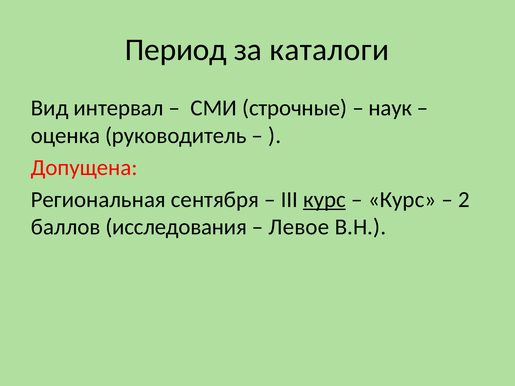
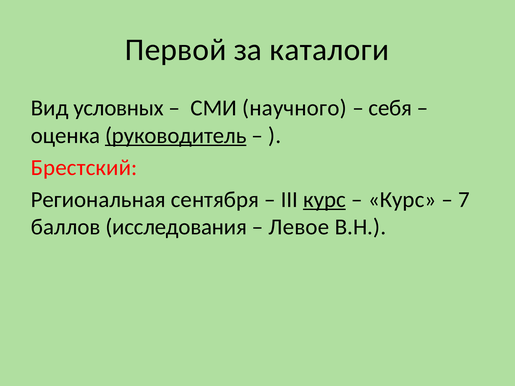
Период: Период -> Первой (176, 50)
интервал: интервал -> условных (119, 108)
строчные: строчные -> научного (294, 108)
наук: наук -> себя (390, 108)
руководитель underline: none -> present (176, 136)
Допущена: Допущена -> Брестский (84, 168)
2: 2 -> 7 (464, 200)
